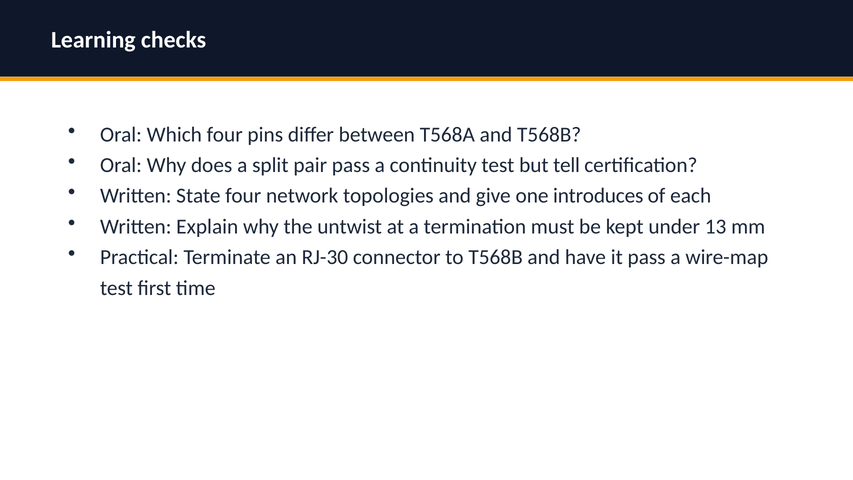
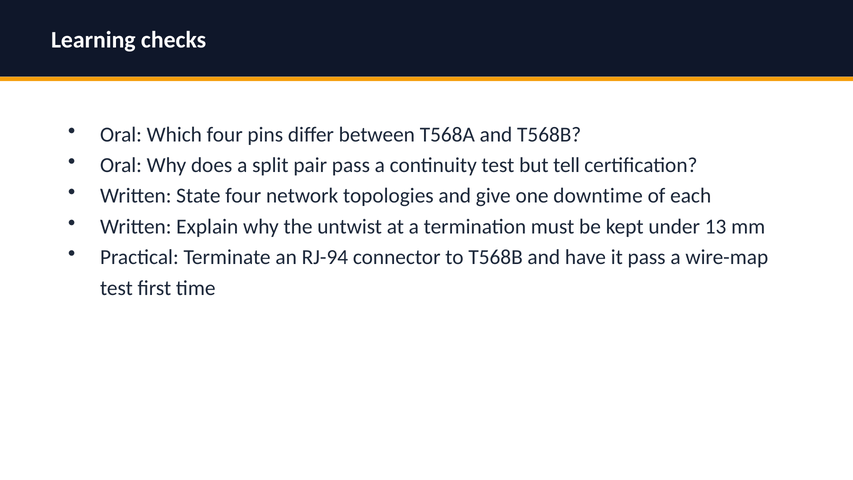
introduces: introduces -> downtime (598, 196)
RJ-30: RJ-30 -> RJ-94 (325, 257)
